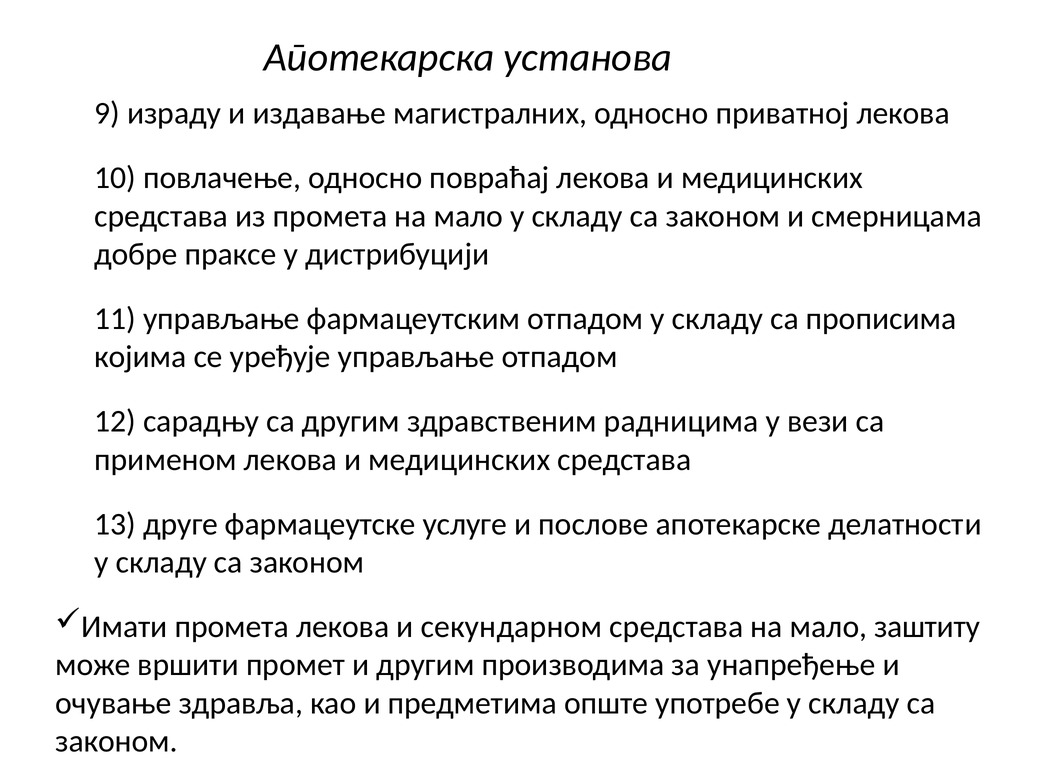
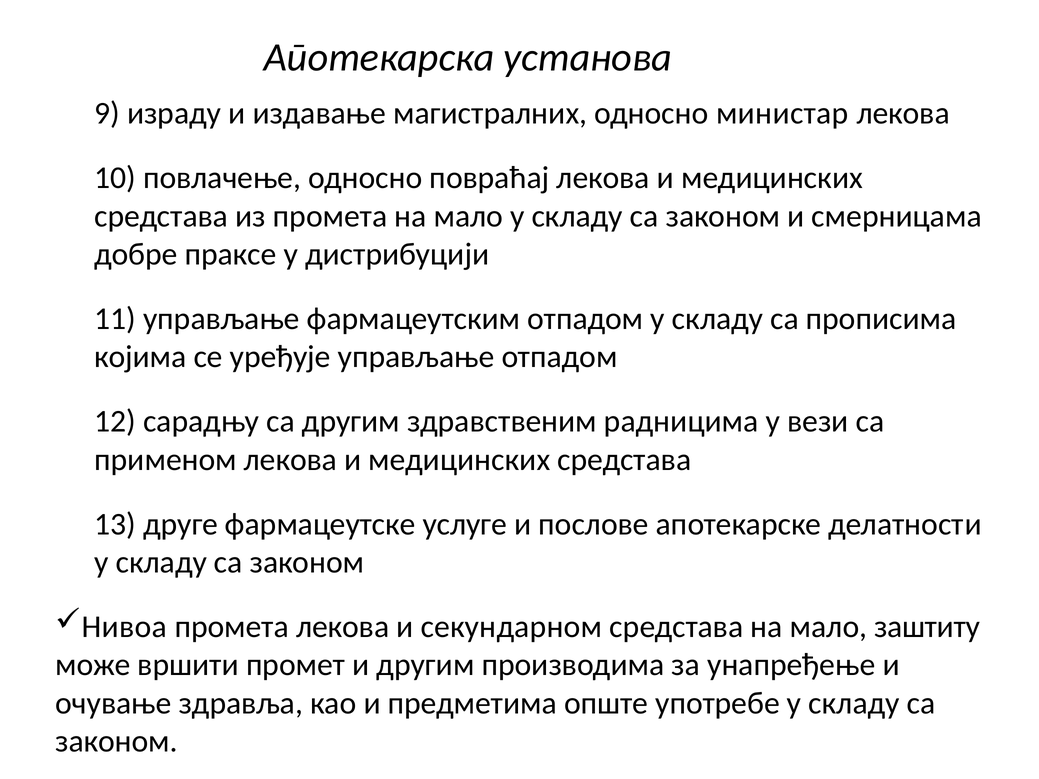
односно приватној: приватној -> министар (782, 113)
Имати: Имати -> Нивоа (124, 627)
